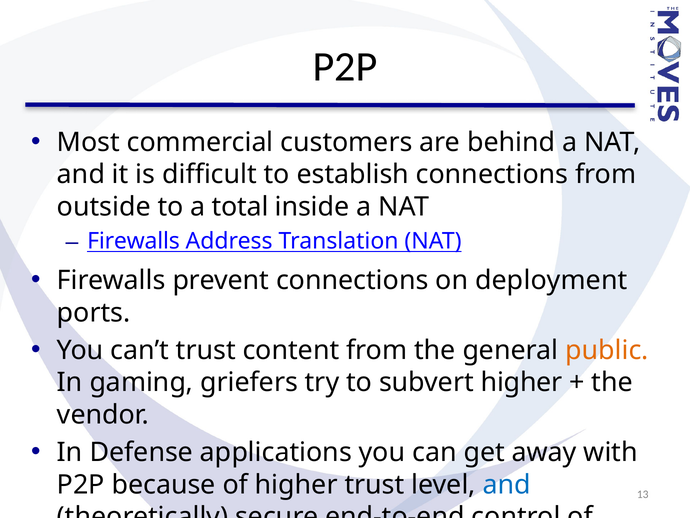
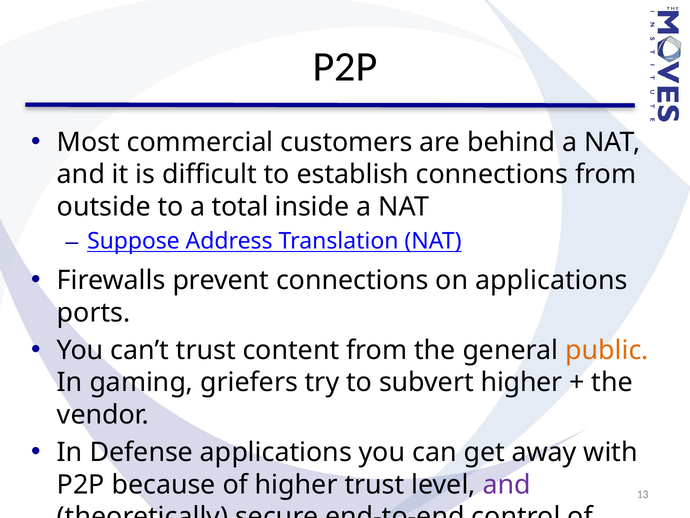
Firewalls: Firewalls -> Suppose (133, 241)
on deployment: deployment -> applications (551, 280)
and colour: blue -> purple (507, 484)
